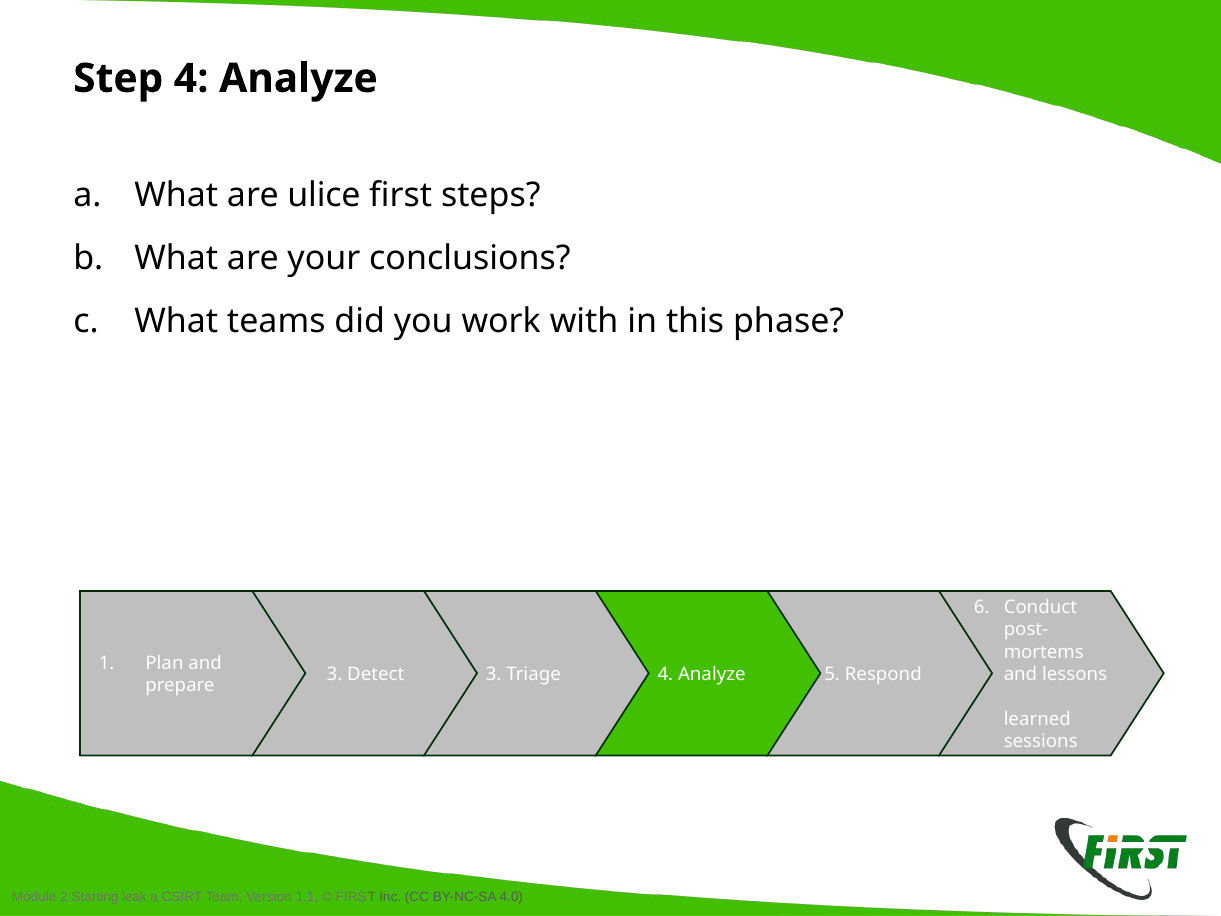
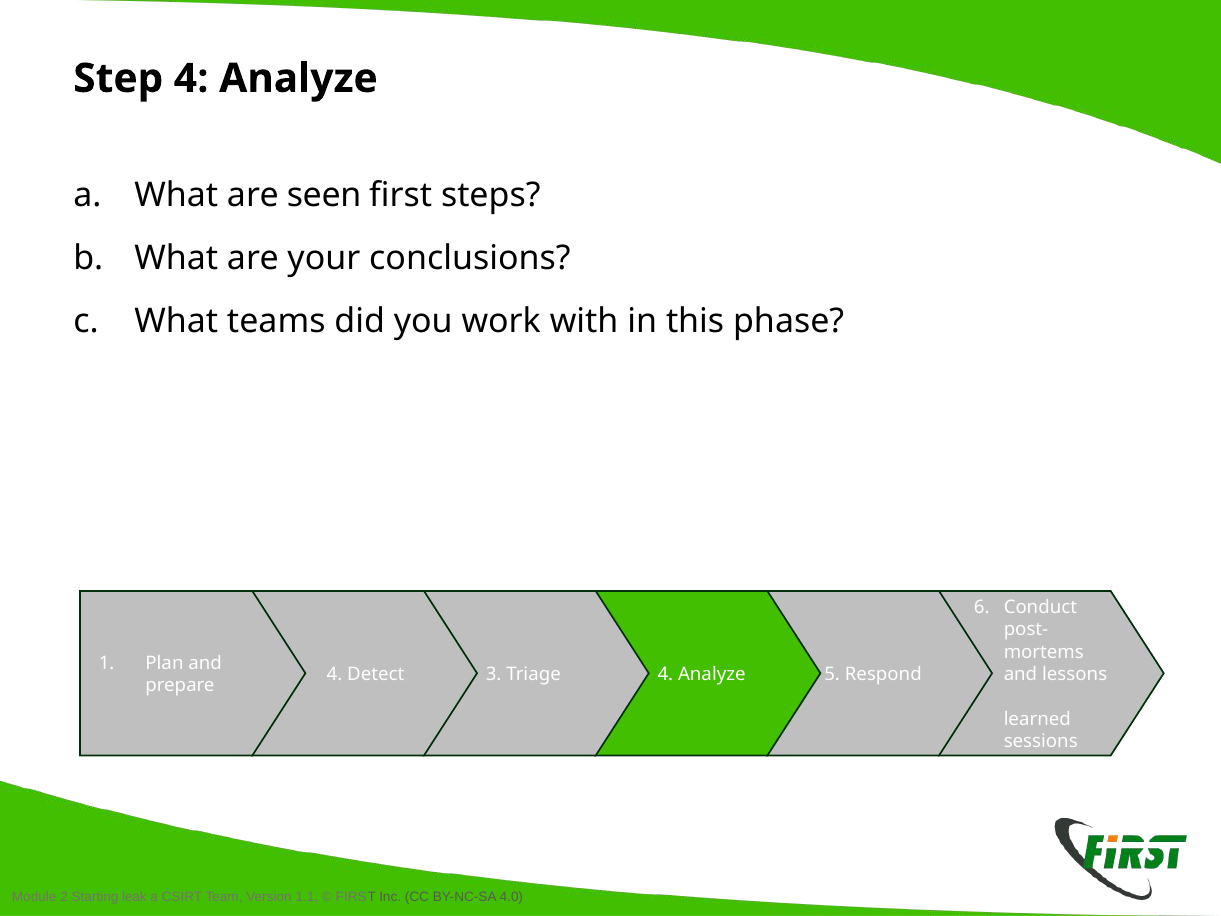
ulice: ulice -> seen (324, 195)
3: 3 -> 4 (334, 674)
